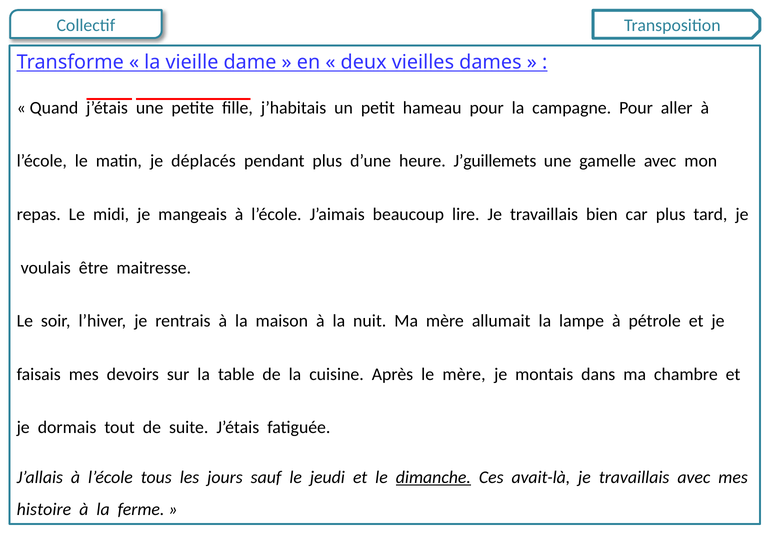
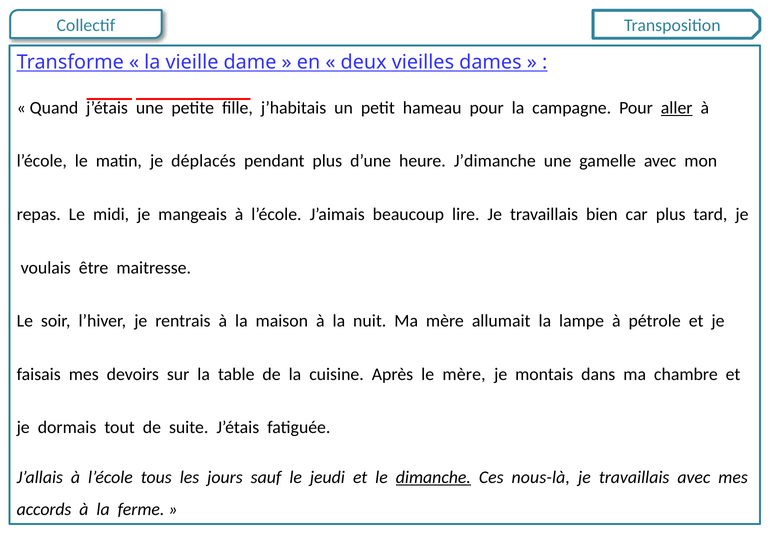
aller underline: none -> present (677, 108)
J’guillemets: J’guillemets -> J’dimanche (495, 161)
avait-là: avait-là -> nous-là (541, 478)
histoire: histoire -> accords (44, 510)
